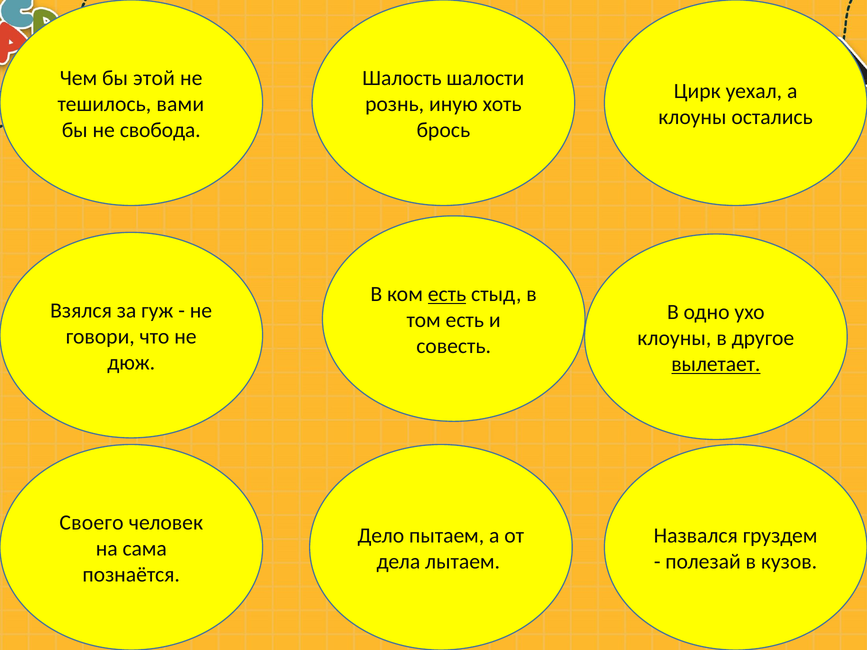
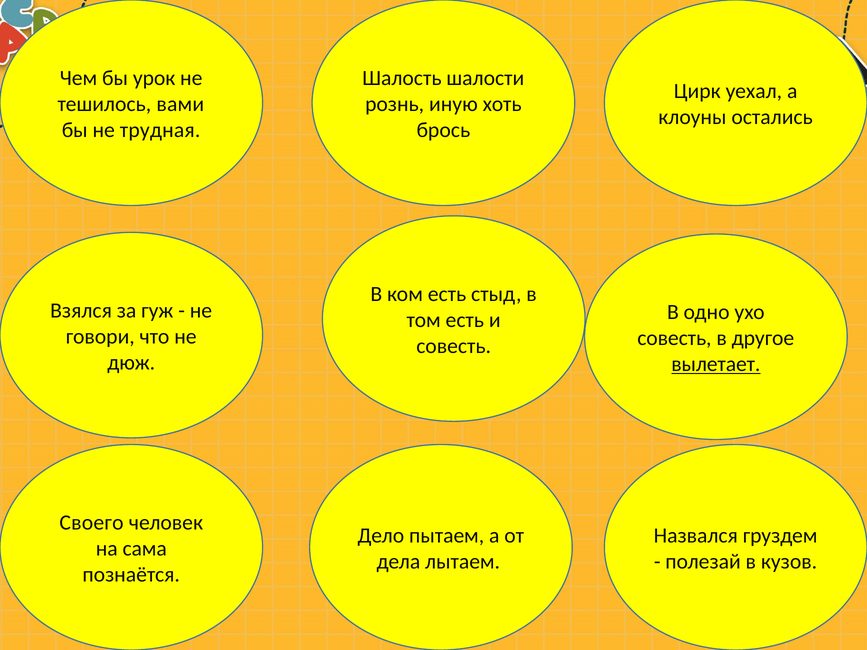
этой: этой -> урок (154, 78)
свобода: свобода -> трудная (160, 130)
есть underline: present -> none (447, 294)
клоуны: клоуны -> совесть (674, 338)
